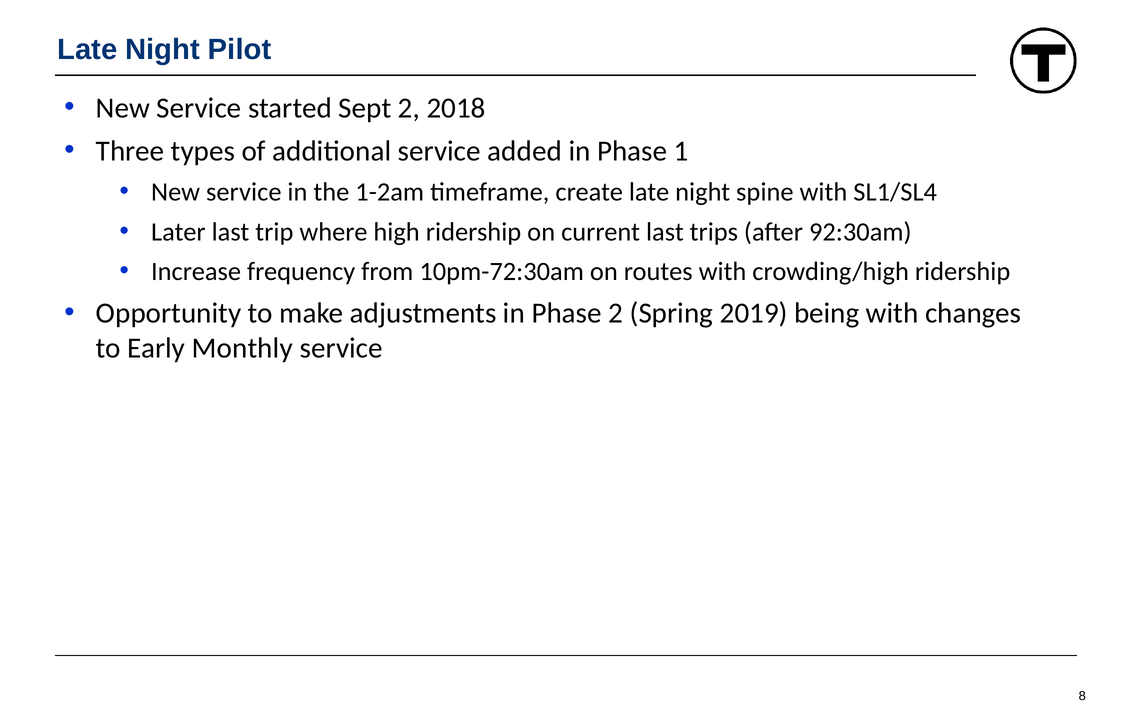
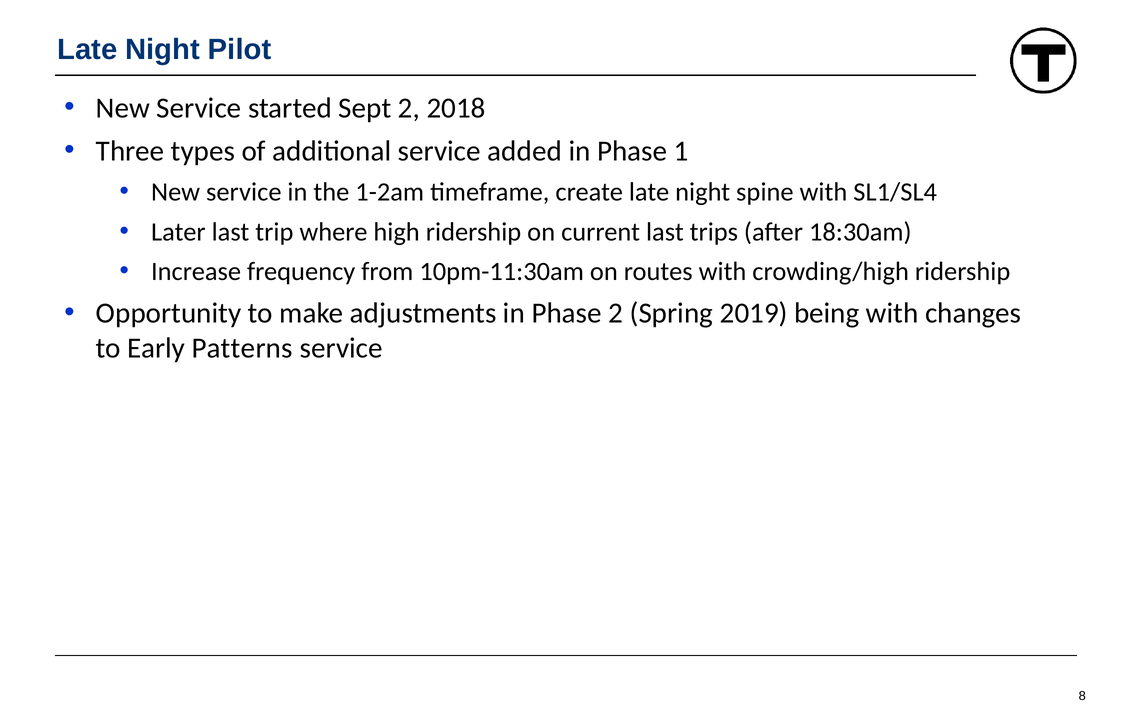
92:30am: 92:30am -> 18:30am (860, 232)
10pm-72:30am: 10pm-72:30am -> 10pm-11:30am (502, 272)
Monthly: Monthly -> Patterns (242, 348)
